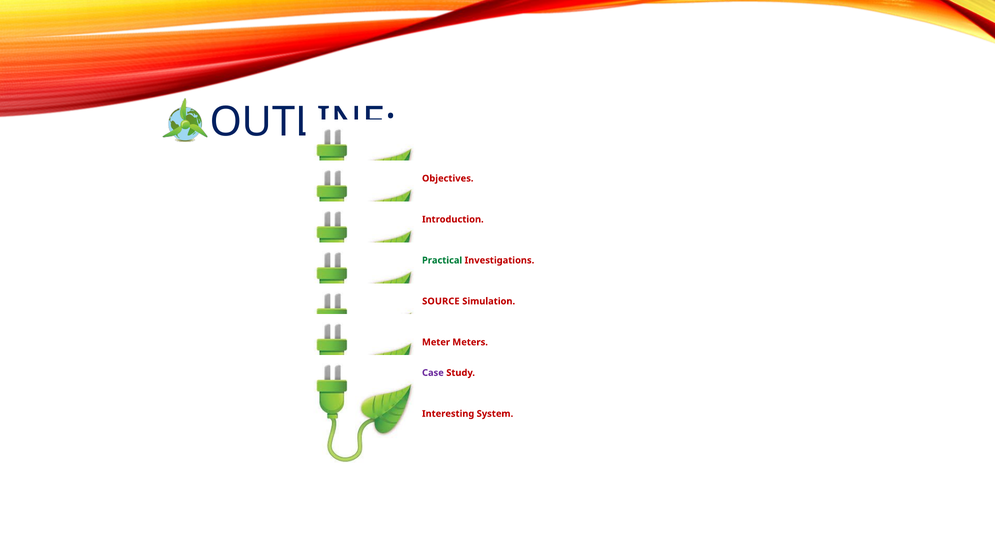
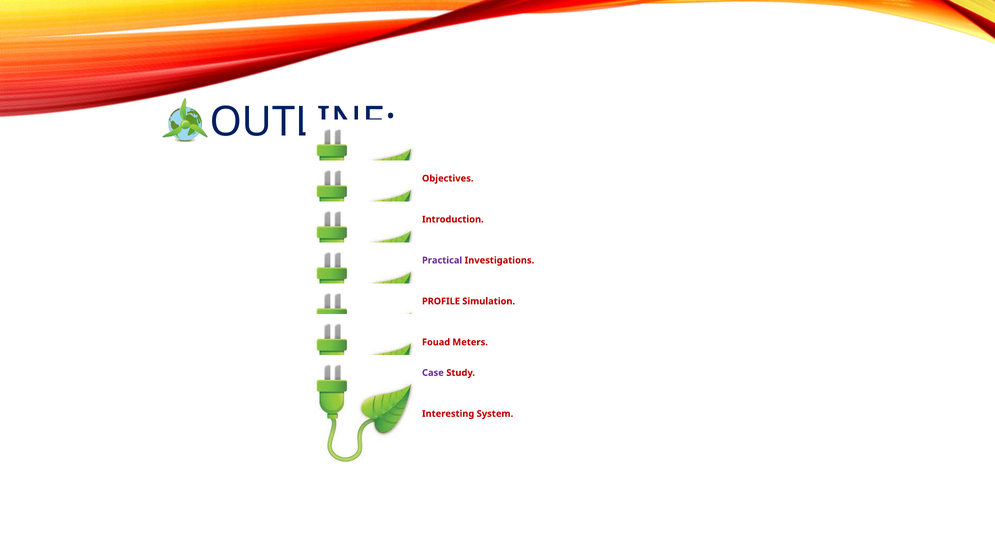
Practical colour: green -> purple (442, 260)
SOURCE: SOURCE -> PROFILE (441, 301)
Meter: Meter -> Fouad (436, 342)
